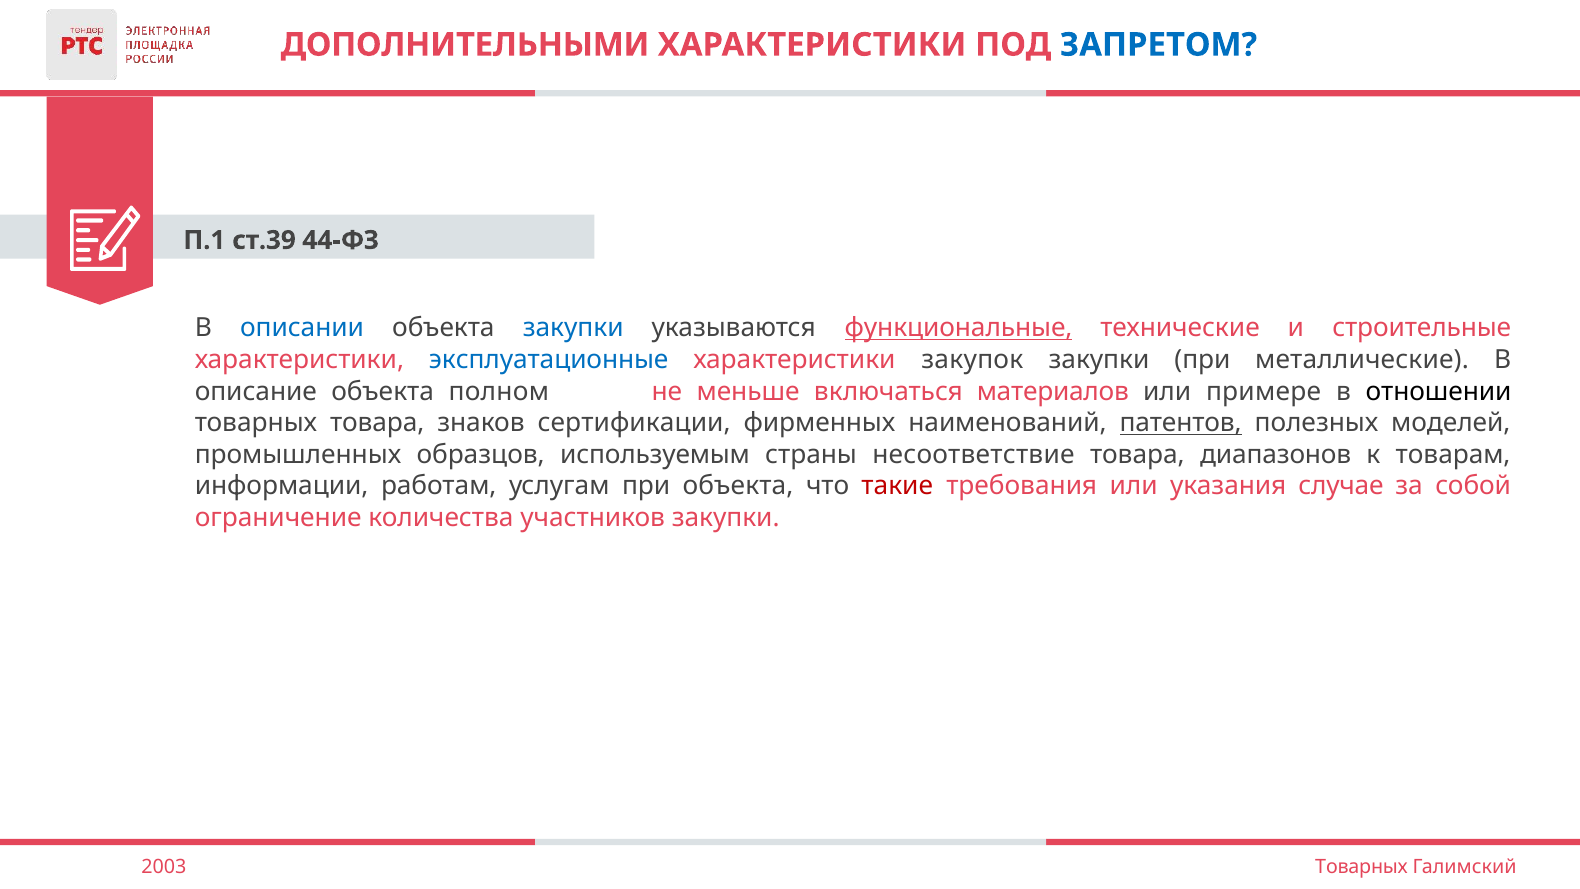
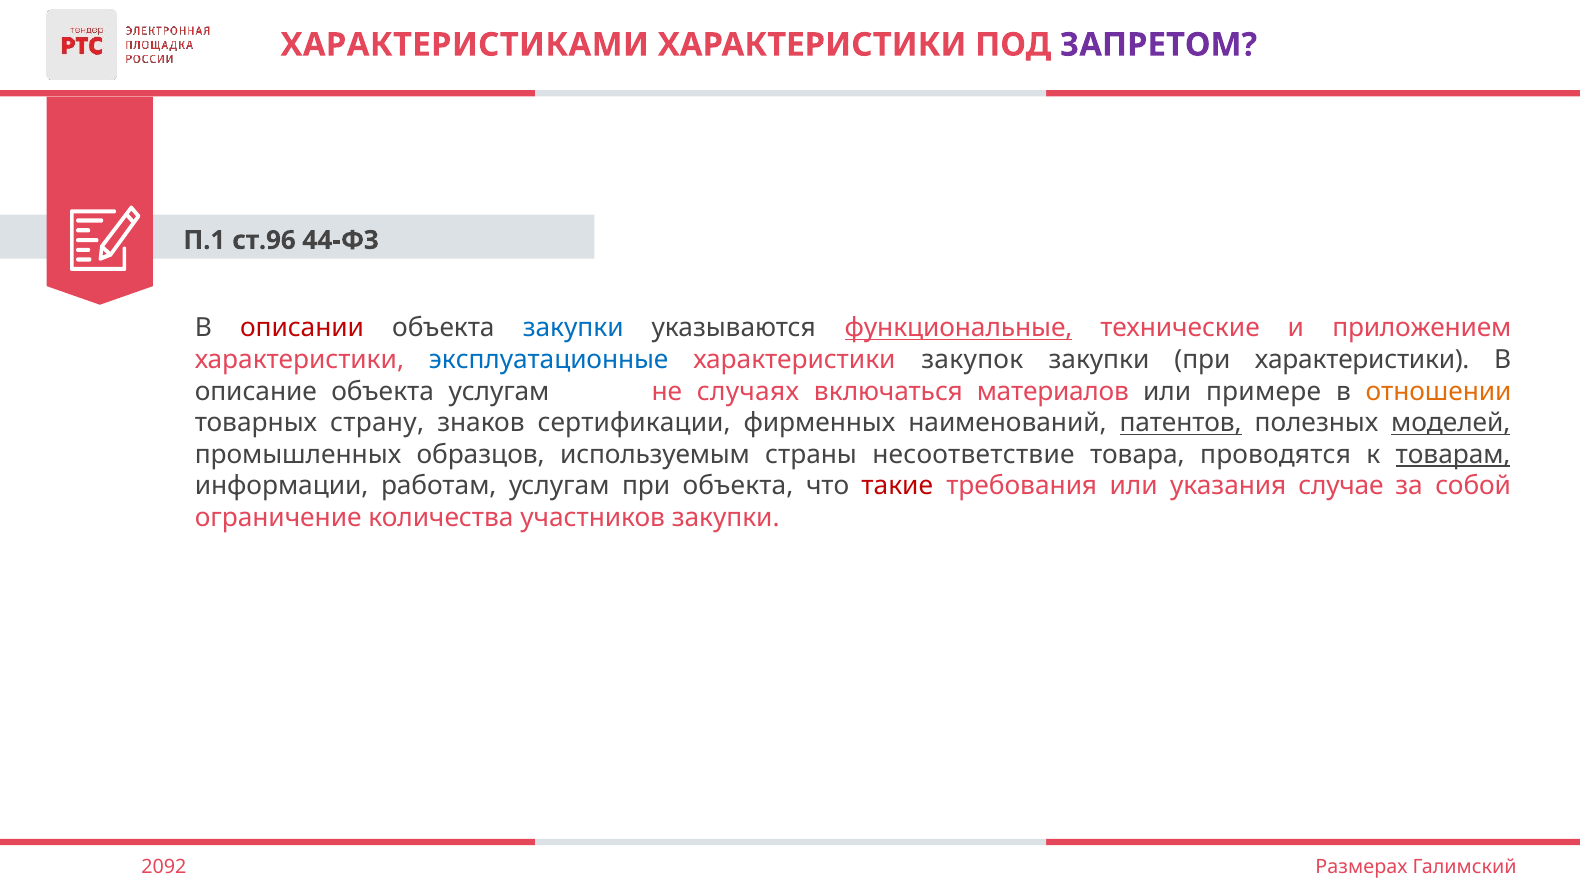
ДОПОЛНИТЕЛЬНЫМИ: ДОПОЛНИТЕЛЬНЫМИ -> ХАРАКТЕРИСТИКАМИ (465, 45)
ЗАПРЕТОМ colour: blue -> purple (1158, 45)
ст.39: ст.39 -> ст.96 (264, 240)
описании colour: blue -> red (302, 328)
строительные: строительные -> приложением (1422, 328)
при металлические: металлические -> характеристики (1362, 360)
объекта полном: полном -> услугам (499, 391)
меньше: меньше -> случаях (748, 391)
отношении colour: black -> orange (1439, 391)
товарных товара: товара -> страну (377, 423)
моделей underline: none -> present (1451, 423)
диапазонов: диапазонов -> проводятся (1276, 454)
товарам underline: none -> present (1453, 454)
2003: 2003 -> 2092 (164, 867)
Товарных: Товарных -> Размерах (1361, 867)
